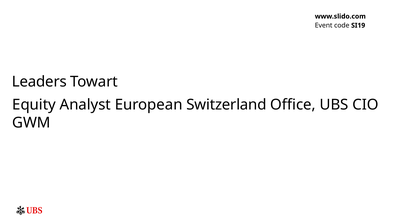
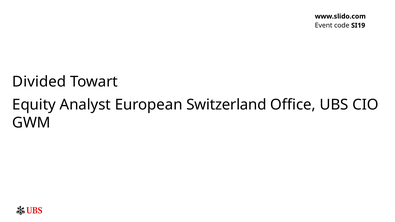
Leaders: Leaders -> Divided (39, 82)
